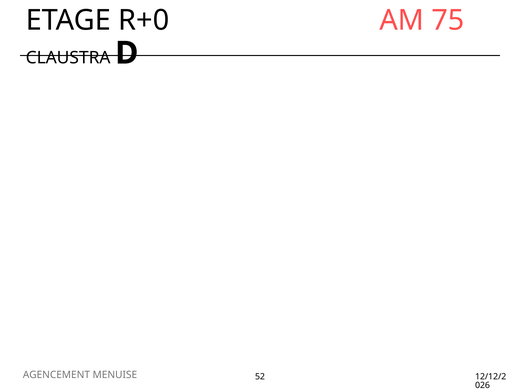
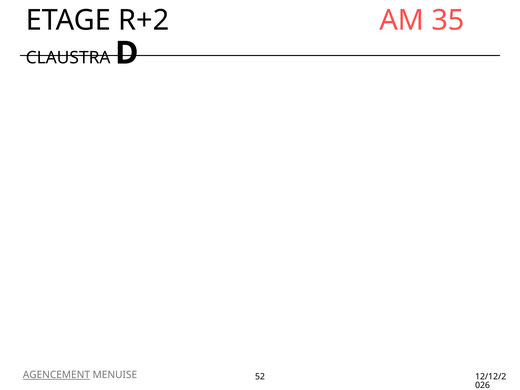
R+0: R+0 -> R+2 (144, 20)
75: 75 -> 35 (448, 20)
AGENCEMENT underline: none -> present (56, 375)
